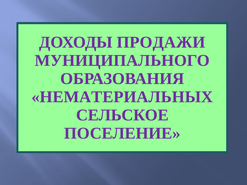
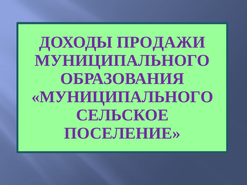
НЕМАТЕРИАЛЬНЫХ: НЕМАТЕРИАЛЬНЫХ -> МУНИЦИПАЛЬНОГО (122, 97)
